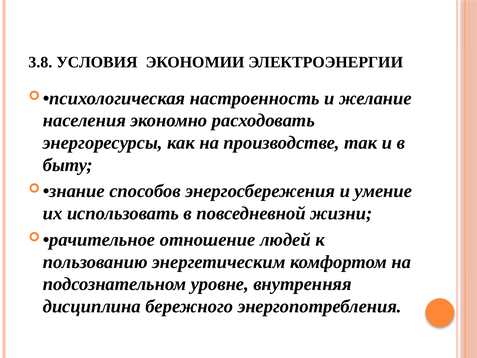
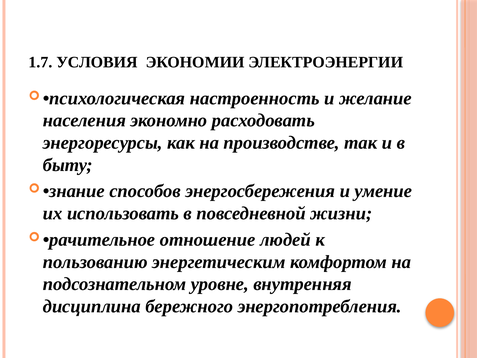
3.8: 3.8 -> 1.7 (40, 62)
